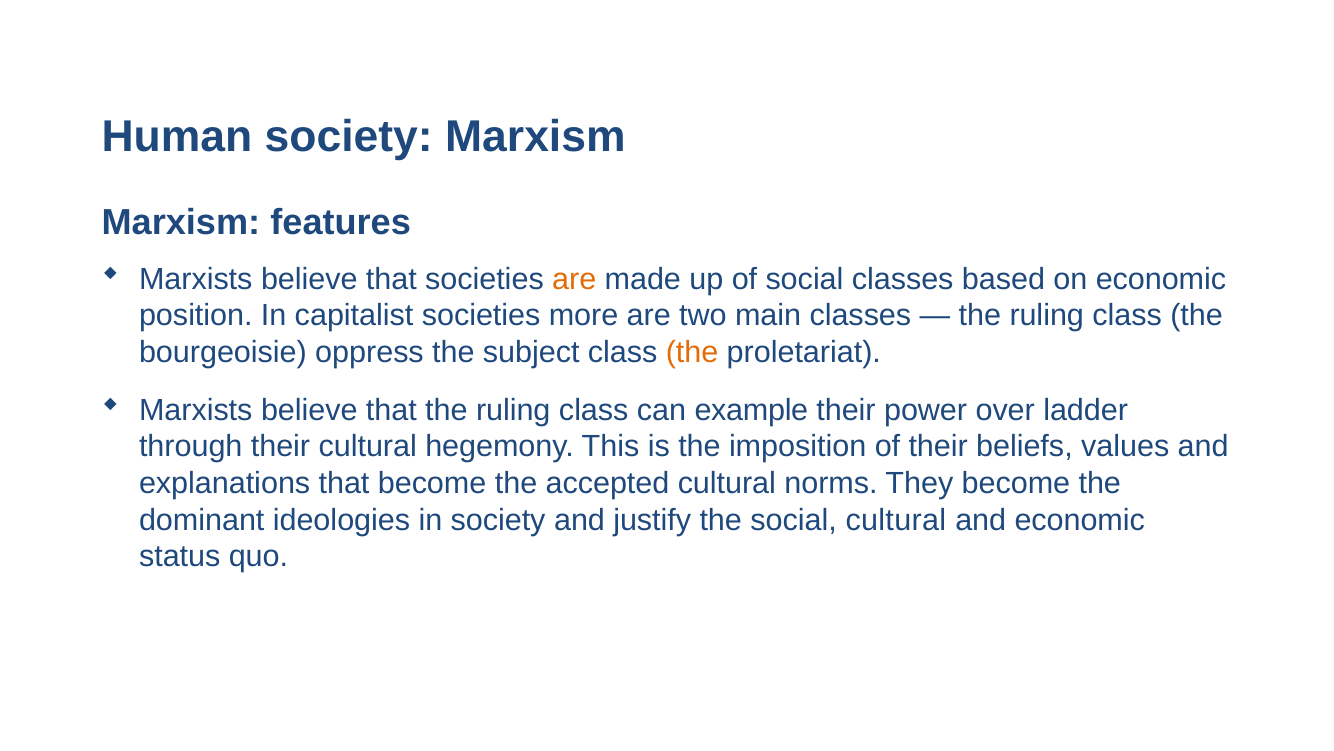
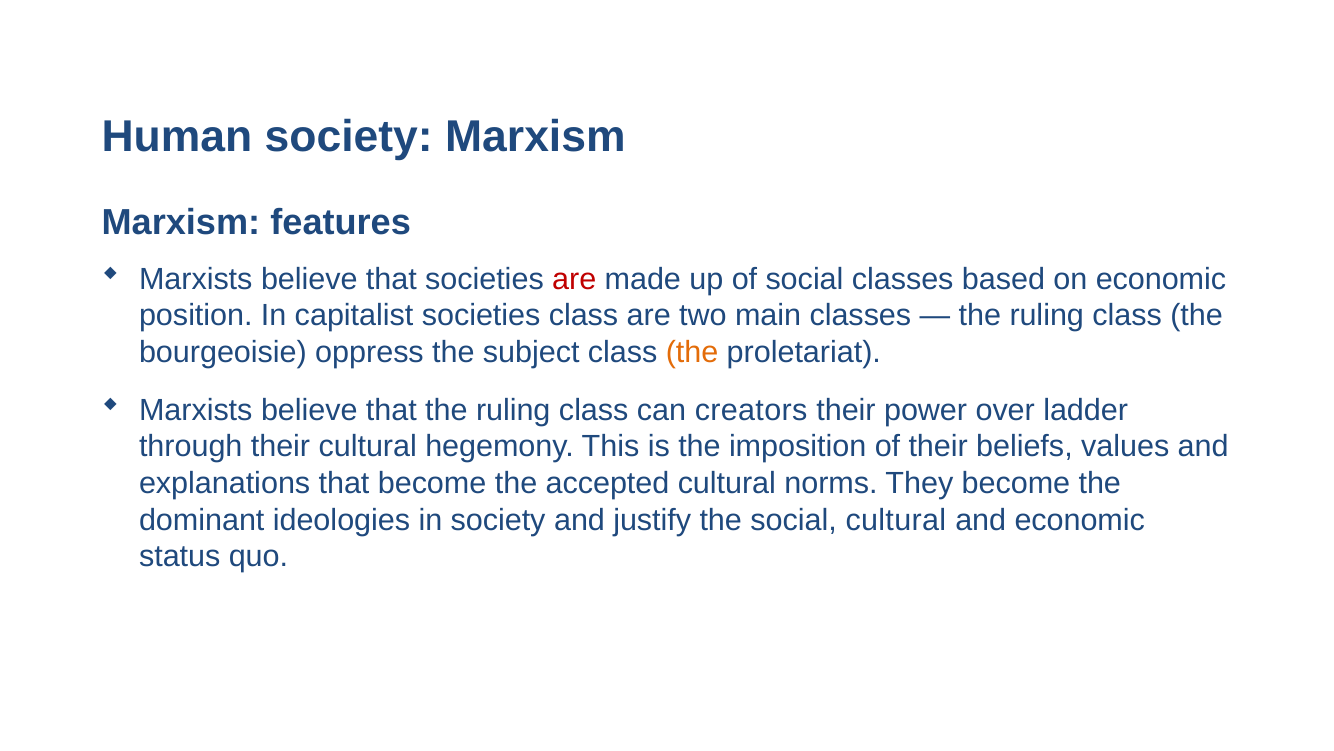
are colour: orange -> red (574, 279)
societies more: more -> class (584, 315)
example: example -> creators (751, 410)
